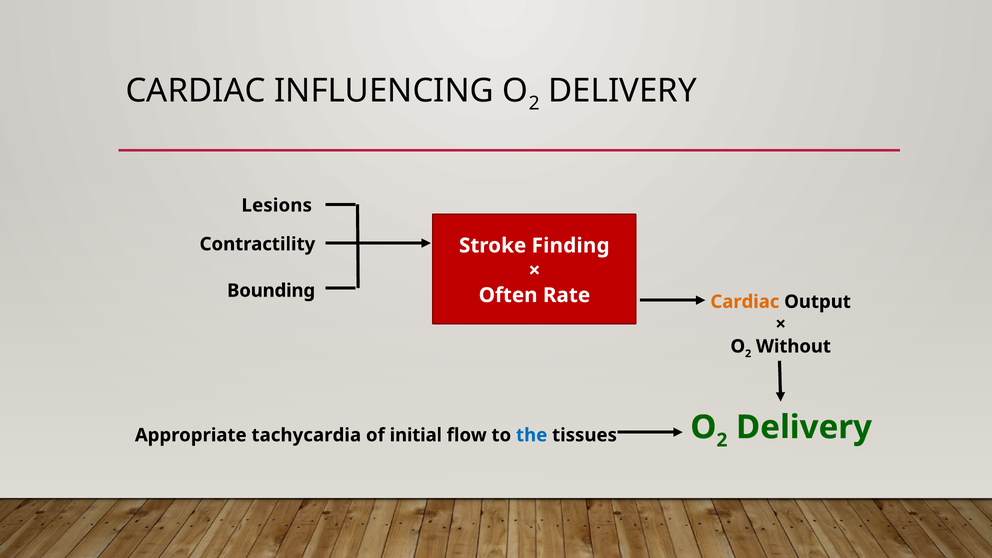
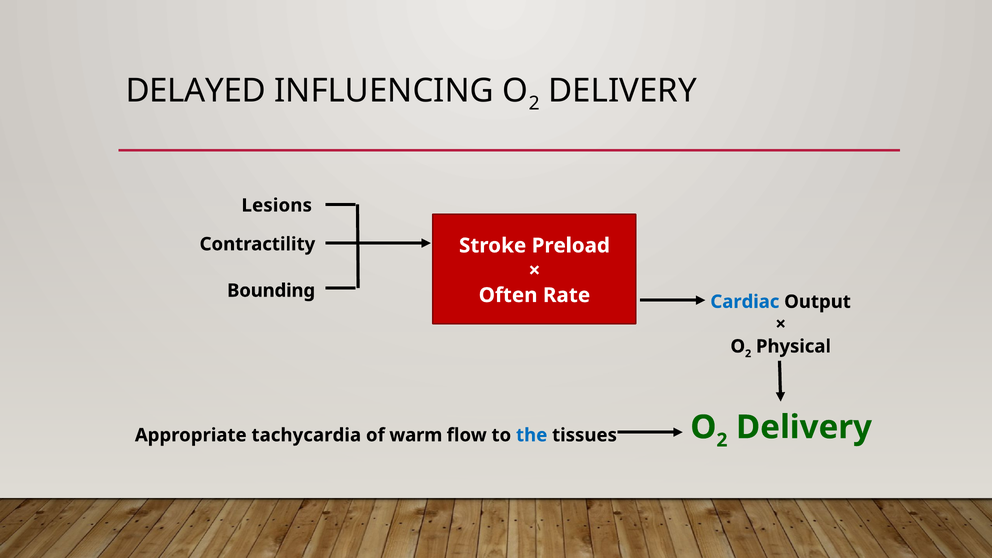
CARDIAC: CARDIAC -> DELAYED (196, 91)
Finding: Finding -> Preload (571, 246)
Cardiac colour: orange -> blue (745, 302)
Without: Without -> Physical (793, 346)
initial: initial -> warm (416, 435)
